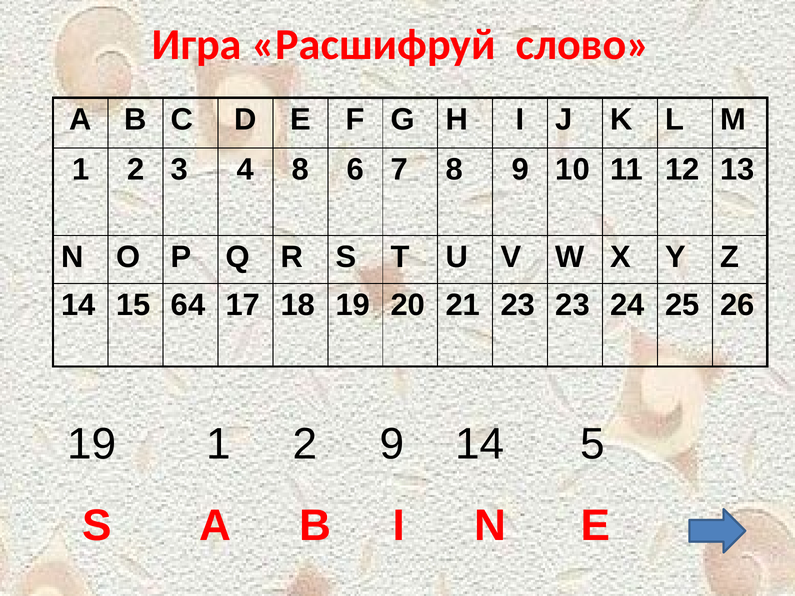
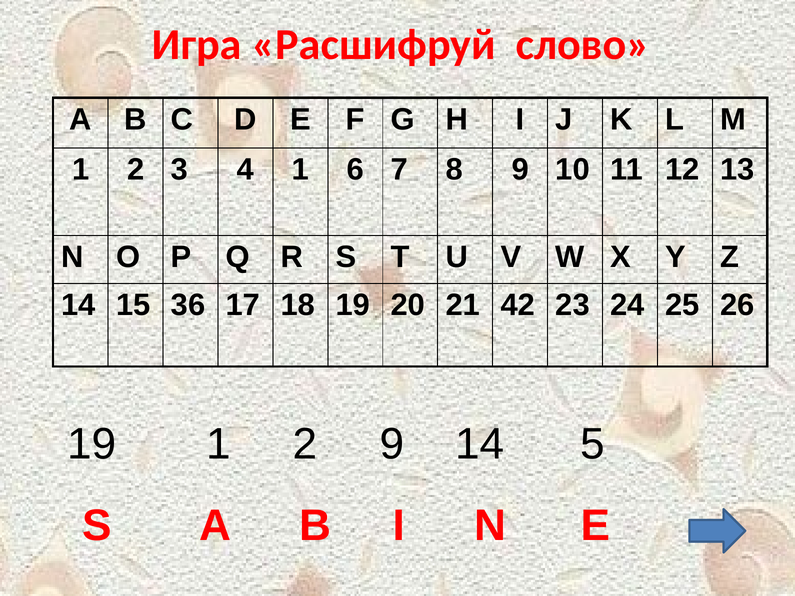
4 8: 8 -> 1 (300, 170)
64: 64 -> 36 (188, 305)
21 23: 23 -> 42 (518, 305)
